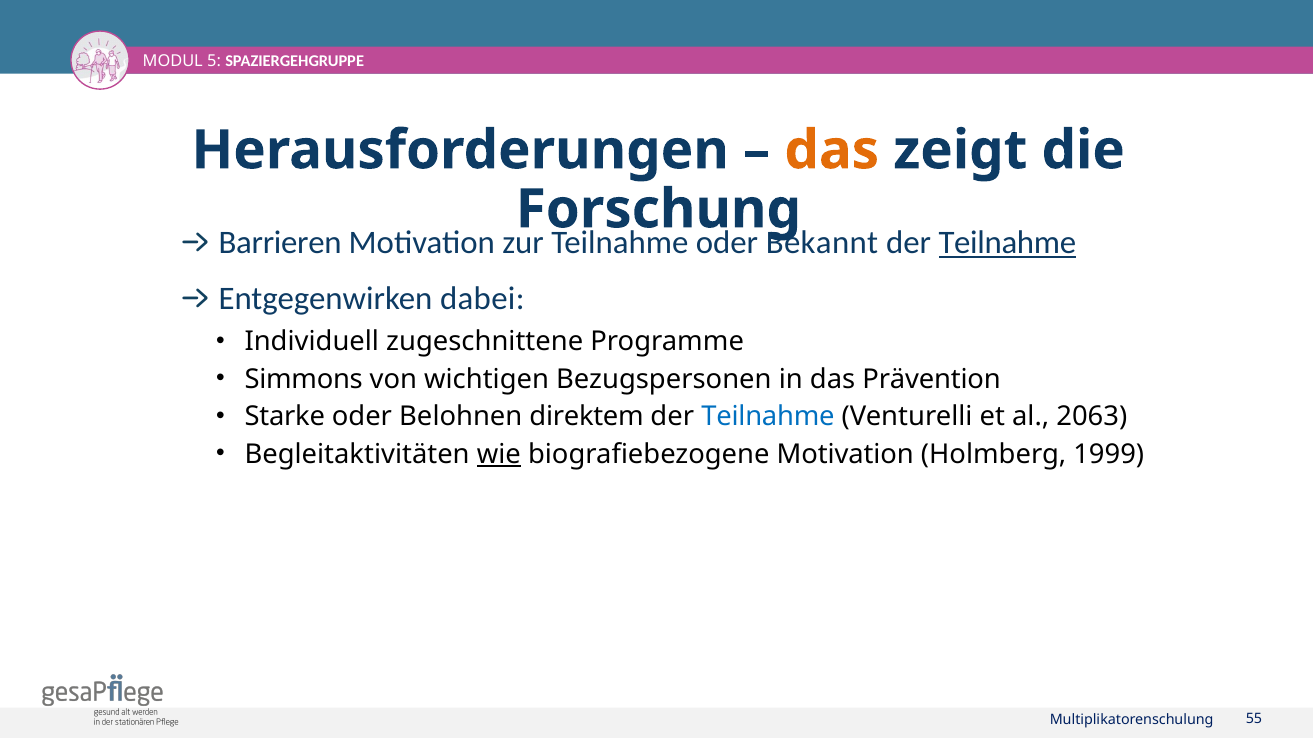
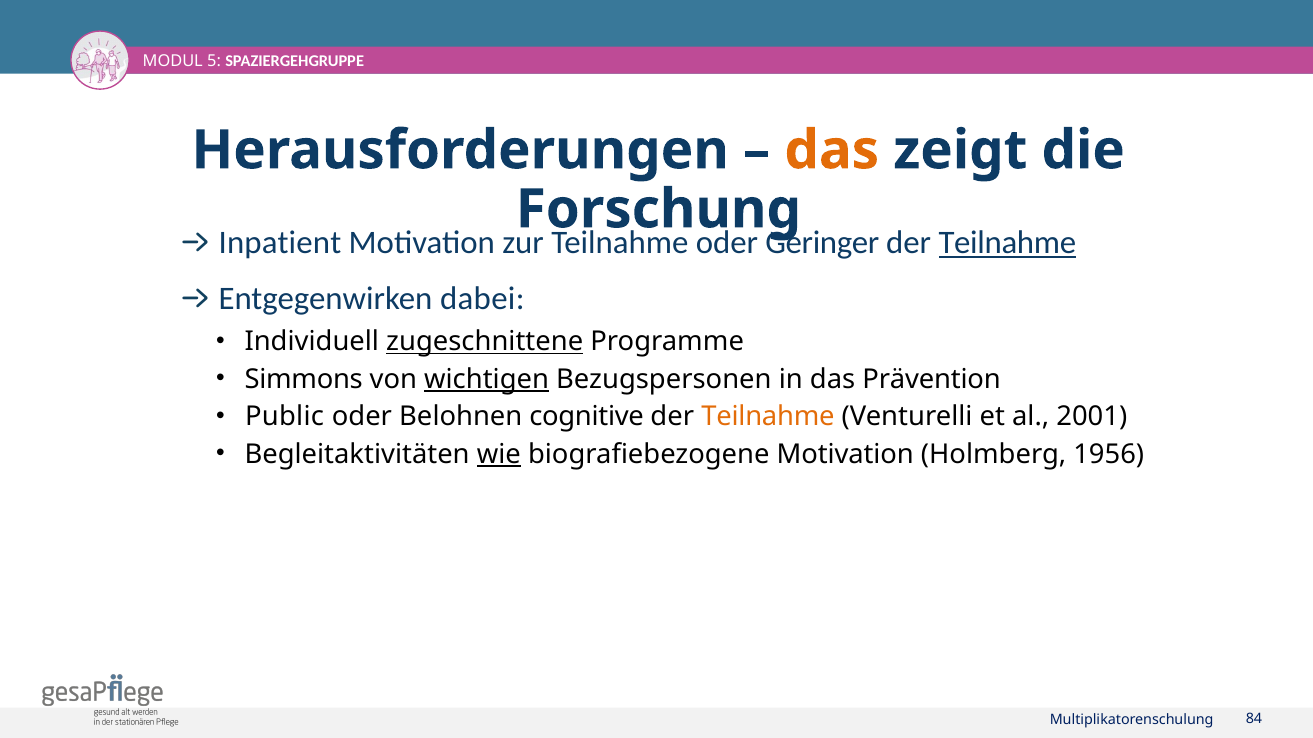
Barrieren: Barrieren -> Inpatient (280, 243)
Bekannt: Bekannt -> Geringer (822, 243)
zugeschnittene underline: none -> present (485, 342)
wichtigen underline: none -> present (487, 379)
Starke: Starke -> Public (285, 417)
direktem: direktem -> cognitive (587, 417)
Teilnahme colour: blue -> orange (768, 417)
2063: 2063 -> 2001 (1092, 417)
1999: 1999 -> 1956 (1109, 455)
55: 55 -> 84 (1254, 719)
